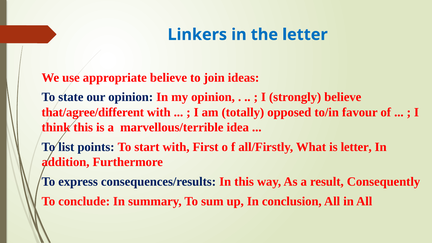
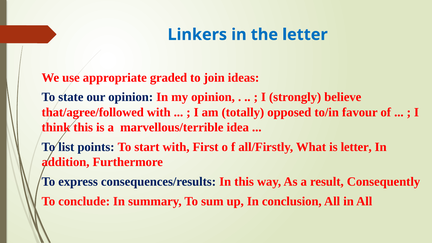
appropriate believe: believe -> graded (169, 78)
that/agree/different: that/agree/different -> that/agree/followed (93, 112)
